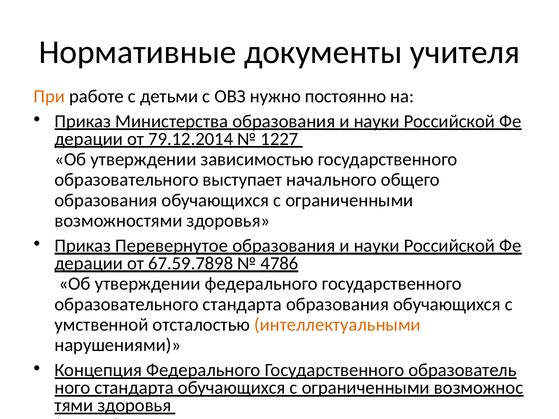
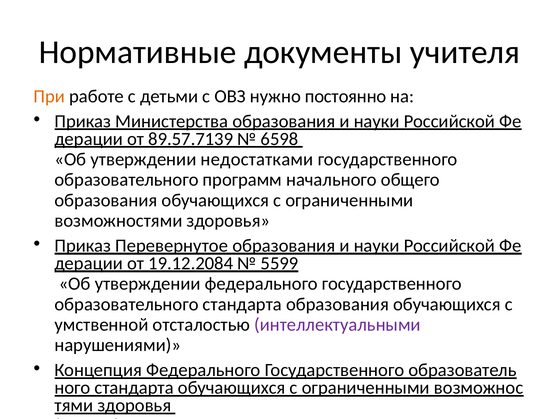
79.12.2014: 79.12.2014 -> 89.57.7139 (191, 139)
1227: 1227 -> 6598 (279, 139)
зависимостью: зависимостью -> недостатками (257, 159)
выступает: выступает -> программ (242, 180)
67.59.7898: 67.59.7898 -> 19.12.2084 (191, 263)
4786: 4786 -> 5599 (279, 263)
интеллектуальными colour: orange -> purple (337, 325)
